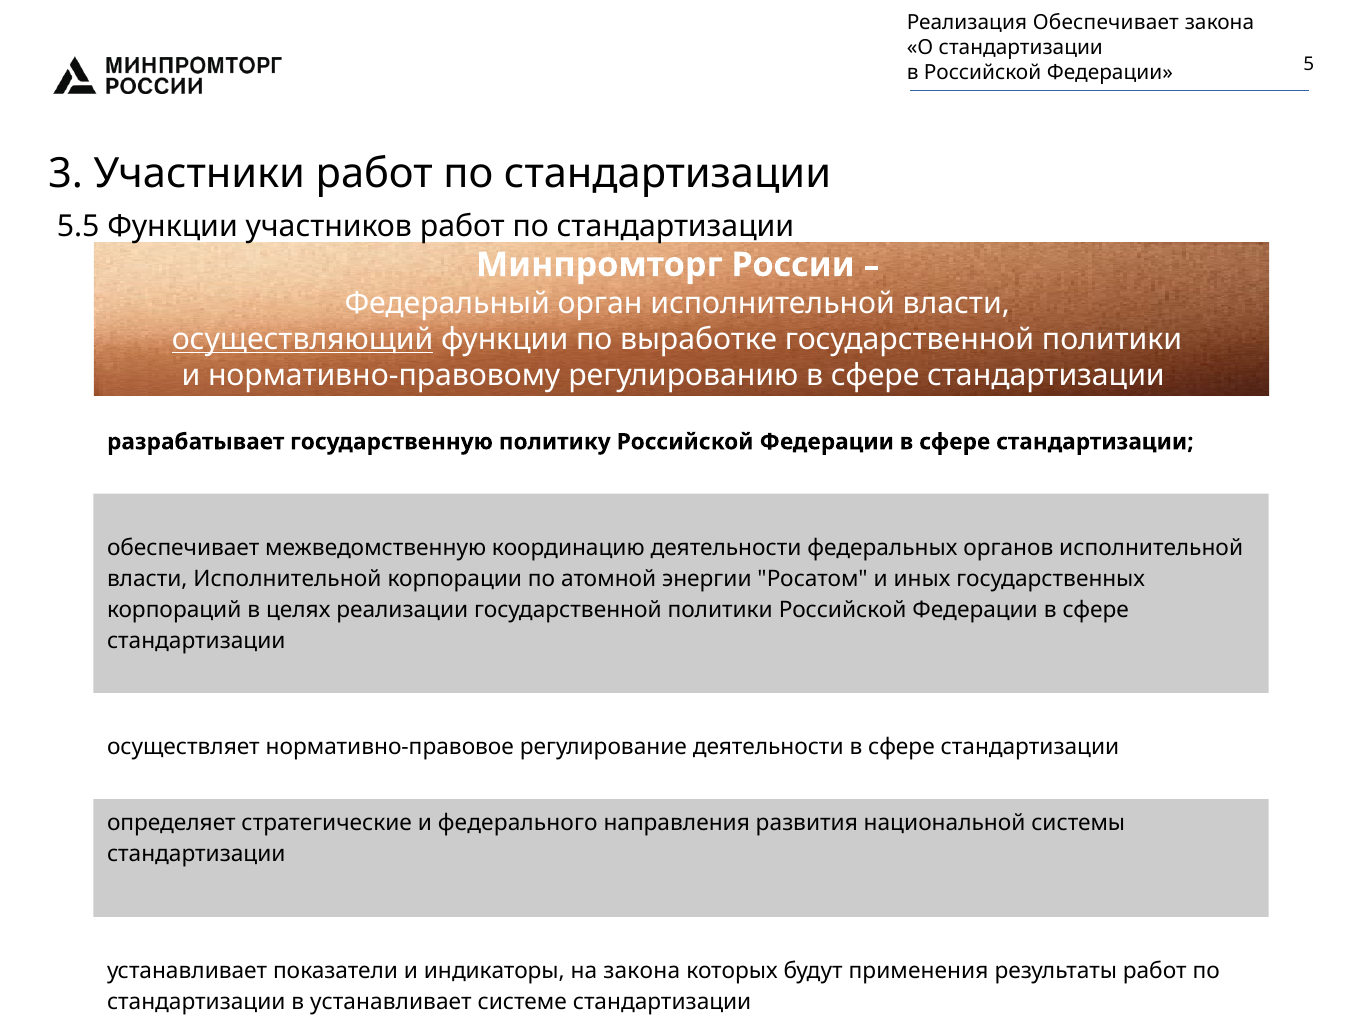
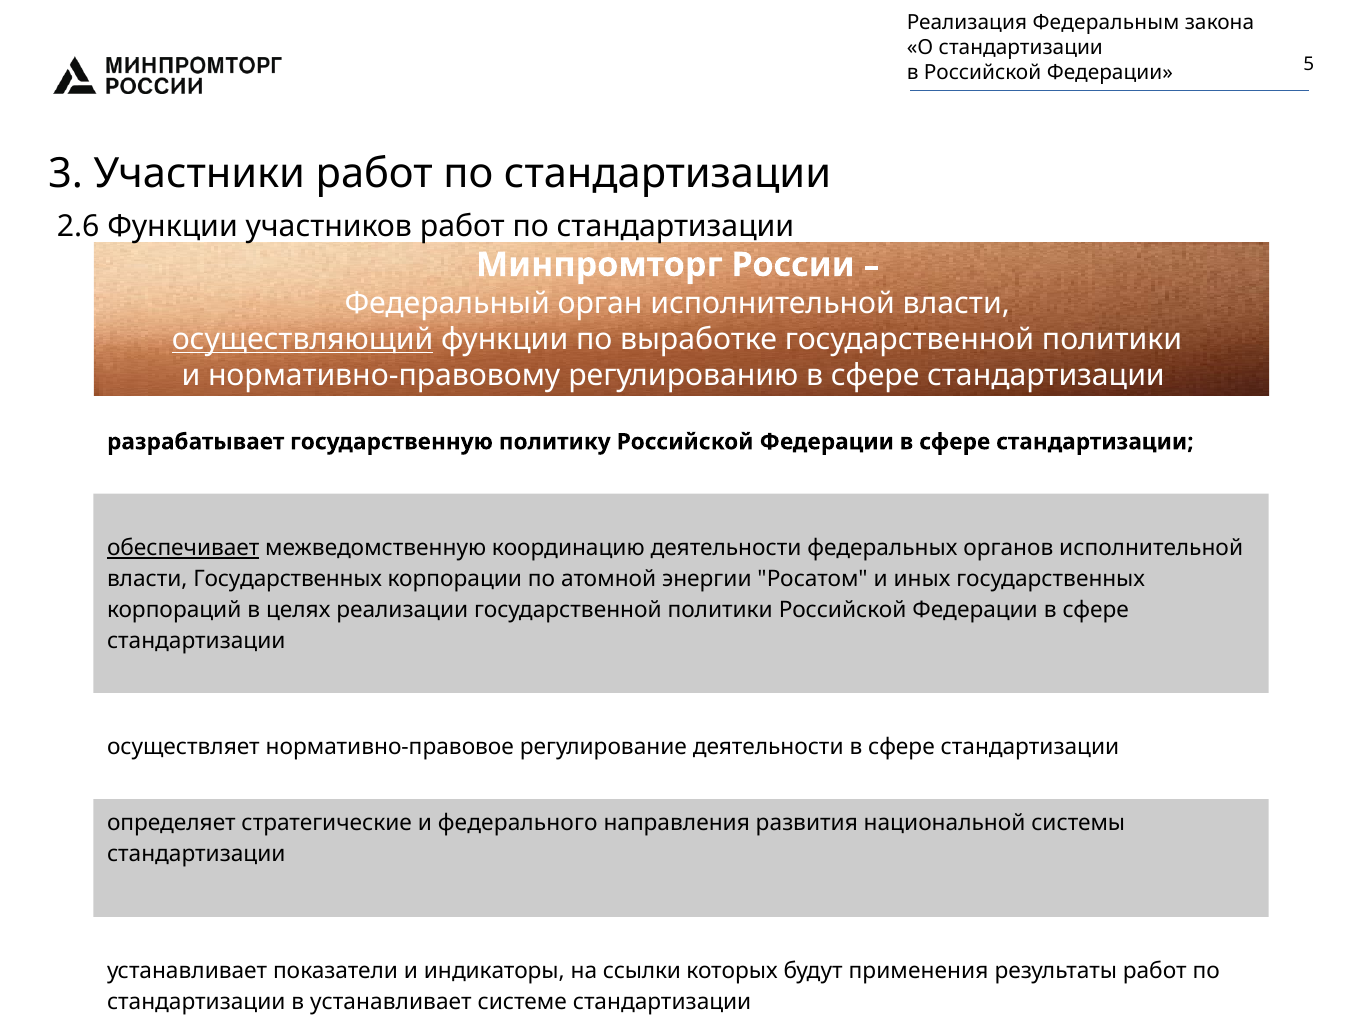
Реализация Обеспечивает: Обеспечивает -> Федеральным (1106, 22)
5.5: 5.5 -> 2.6 (78, 226)
обеспечивает underline: none -> present (183, 548)
власти Исполнительной: Исполнительной -> Государственных (288, 579)
на закона: закона -> ссылки (642, 972)
